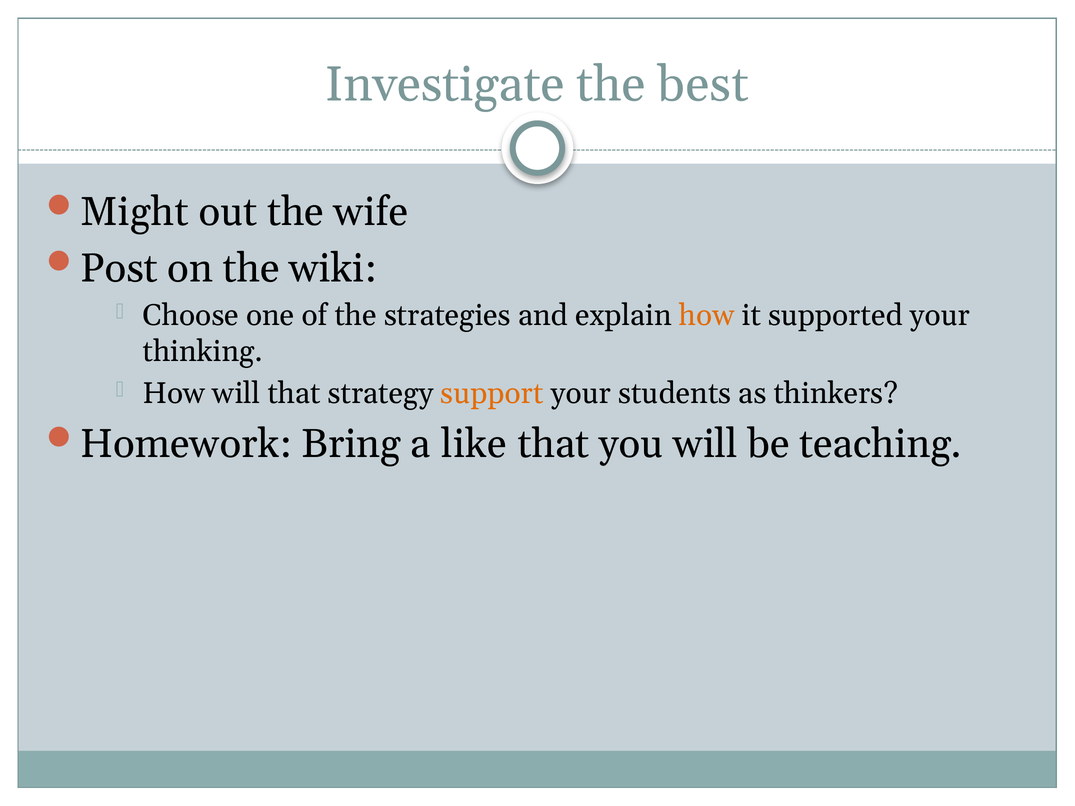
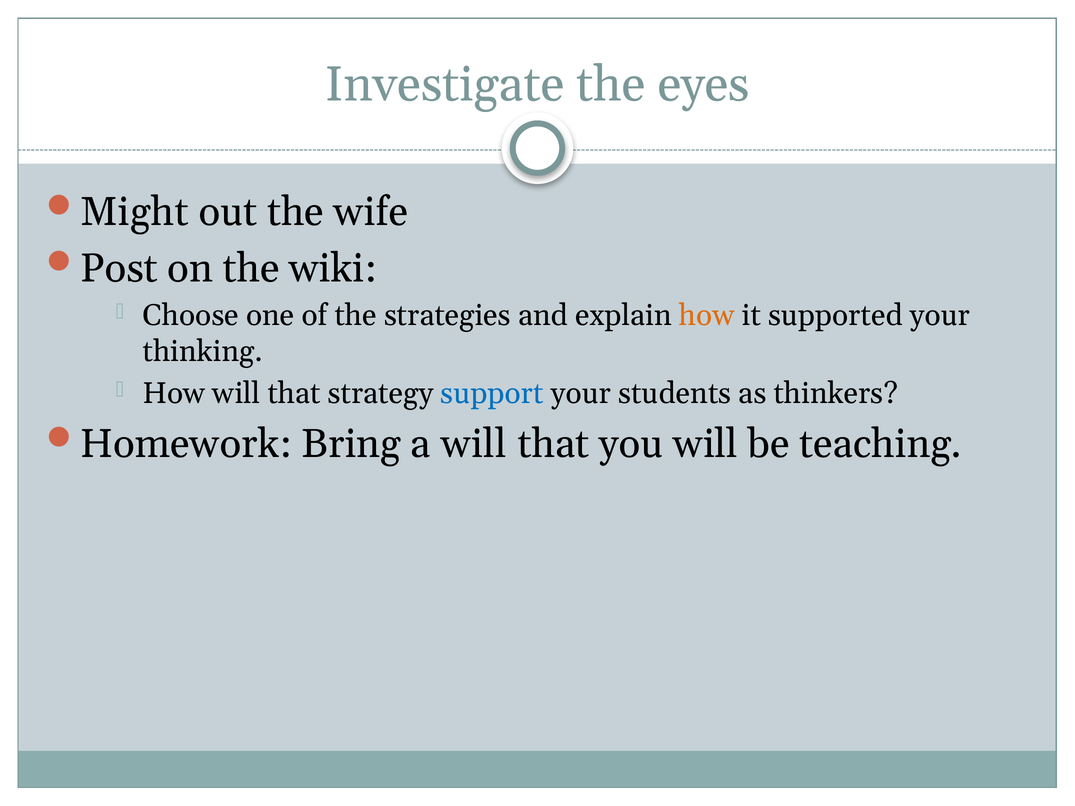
best: best -> eyes (704, 85)
support colour: orange -> blue (492, 393)
a like: like -> will (474, 444)
